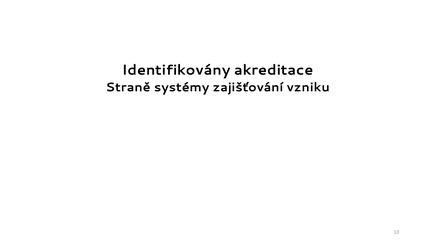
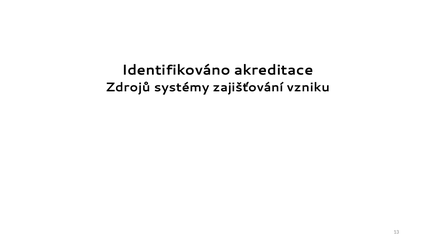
Identifikovány: Identifikovány -> Identifikováno (176, 70)
Straně: Straně -> Zdrojů (128, 87)
